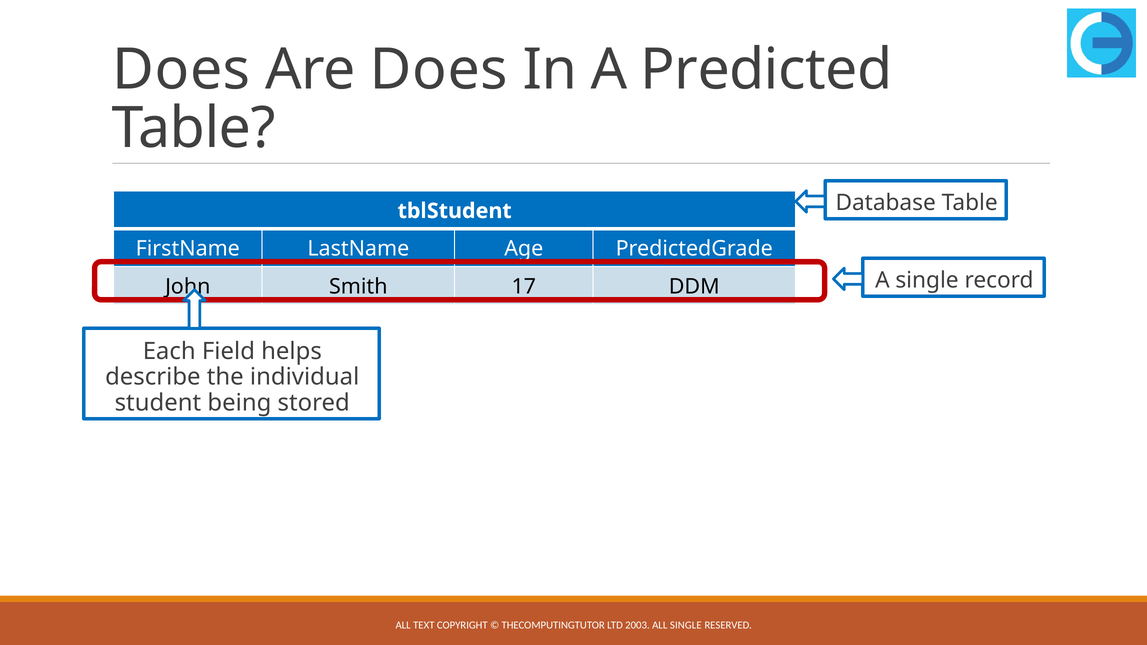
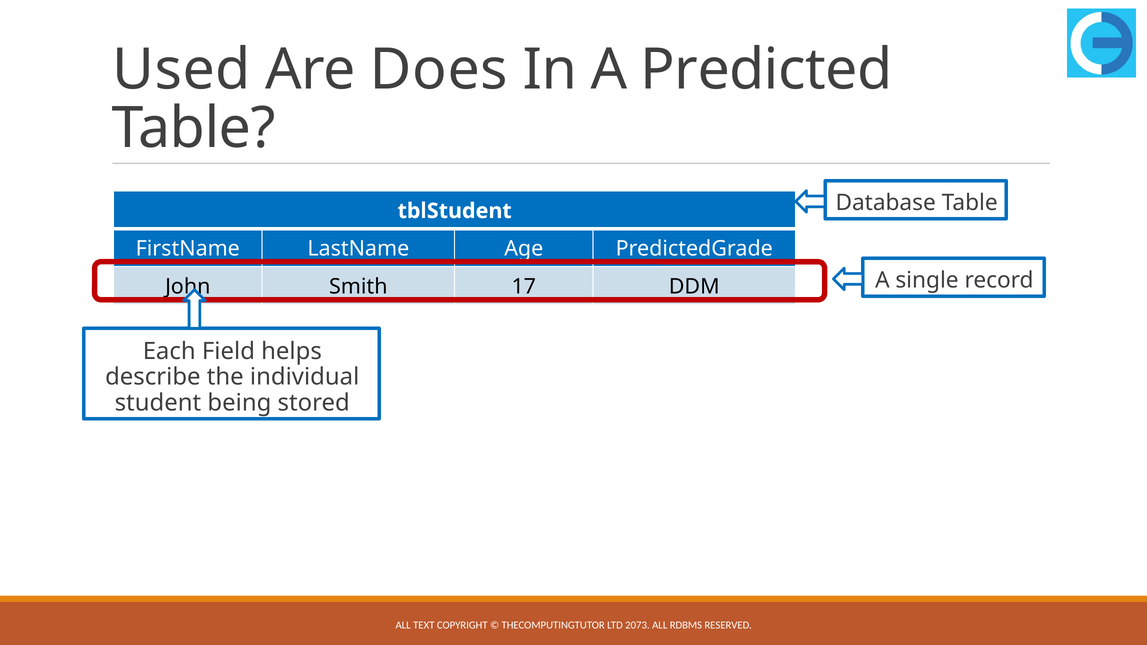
Does: Does -> Used (181, 70)
2003: 2003 -> 2073 (637, 626)
ALL SINGLE: SINGLE -> RDBMS (686, 626)
